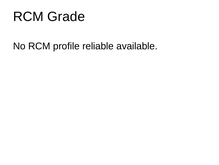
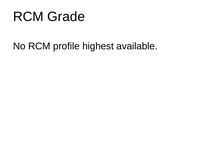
reliable: reliable -> highest (98, 46)
